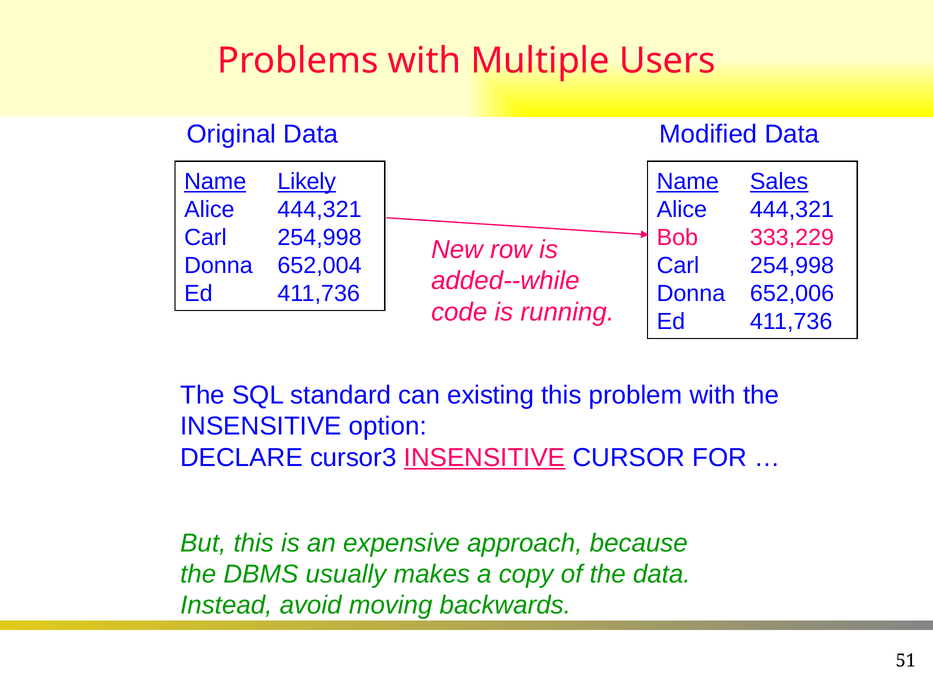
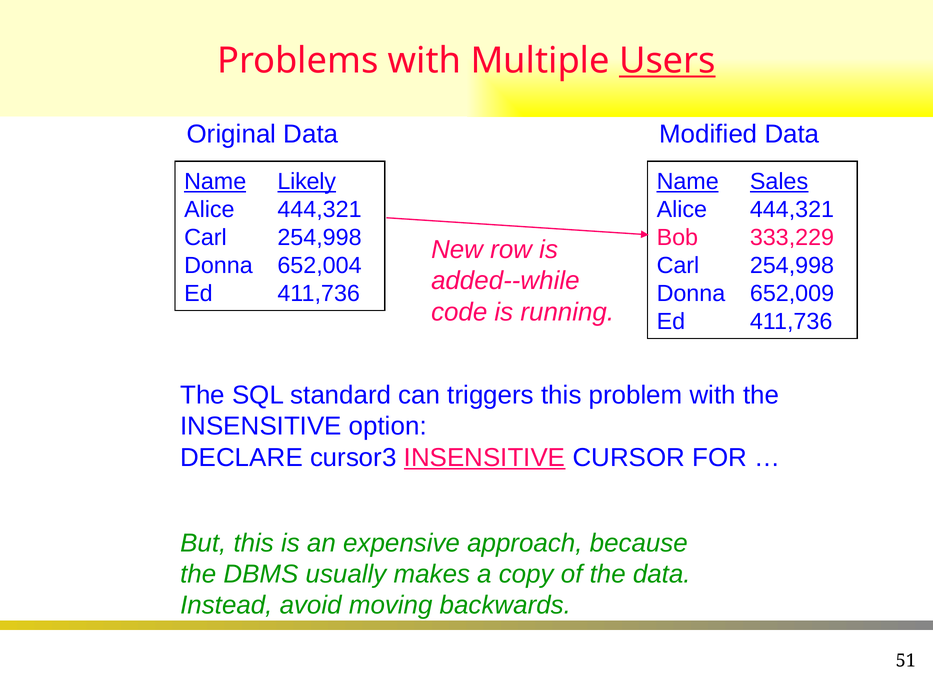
Users underline: none -> present (667, 61)
652,006: 652,006 -> 652,009 (792, 293)
existing: existing -> triggers (491, 395)
